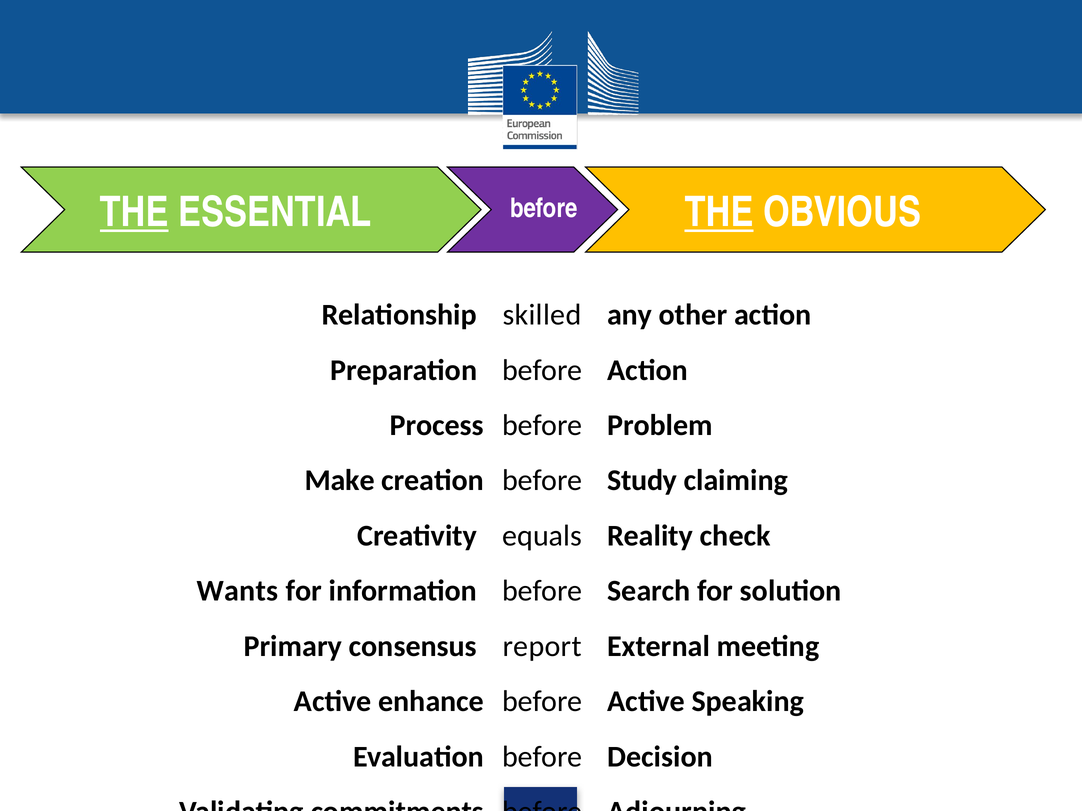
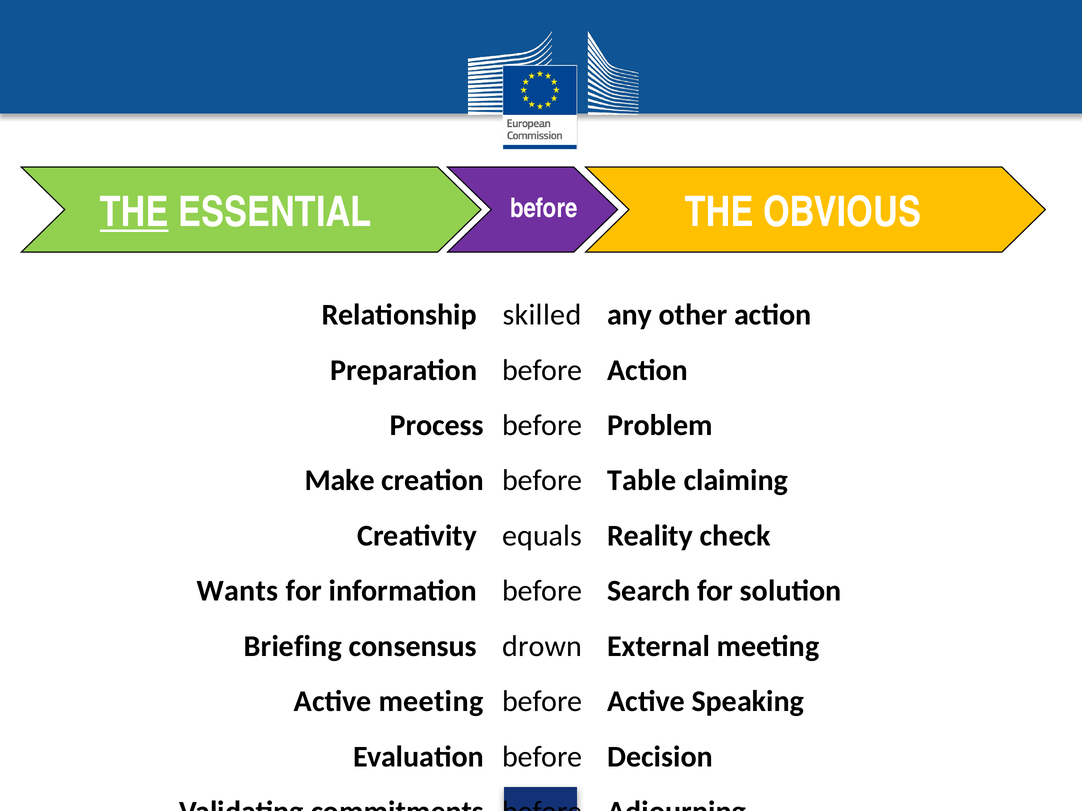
THE underline: present -> none (719, 213)
Study: Study -> Table (642, 481)
Primary: Primary -> Briefing (293, 647)
report: report -> drown (542, 647)
Active enhance: enhance -> meeting (431, 702)
